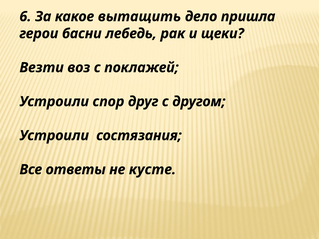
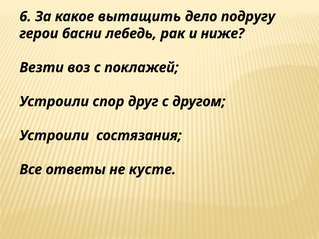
пришла: пришла -> подругу (248, 17)
щеки: щеки -> ниже (223, 34)
